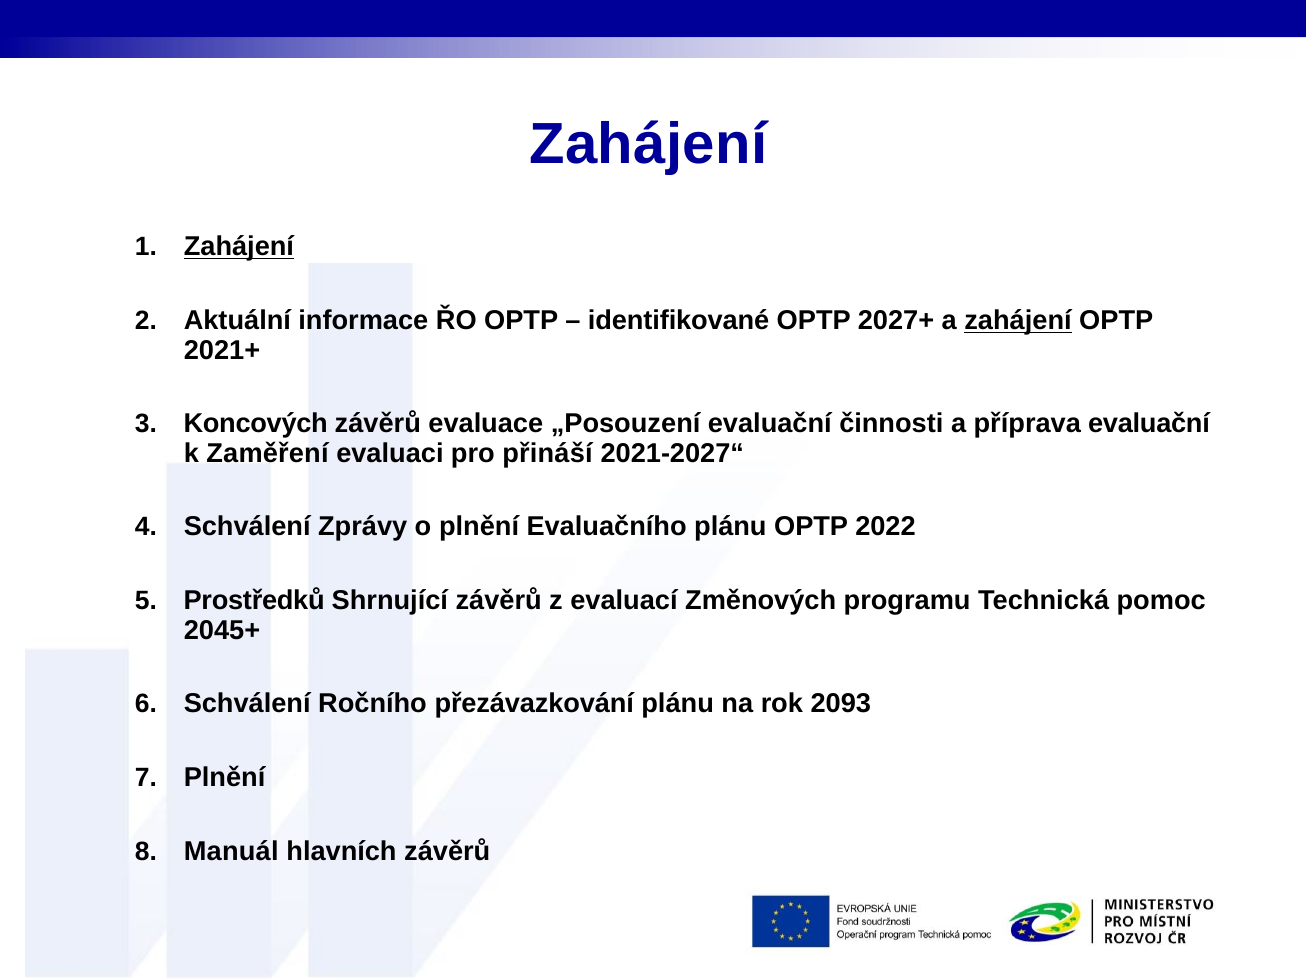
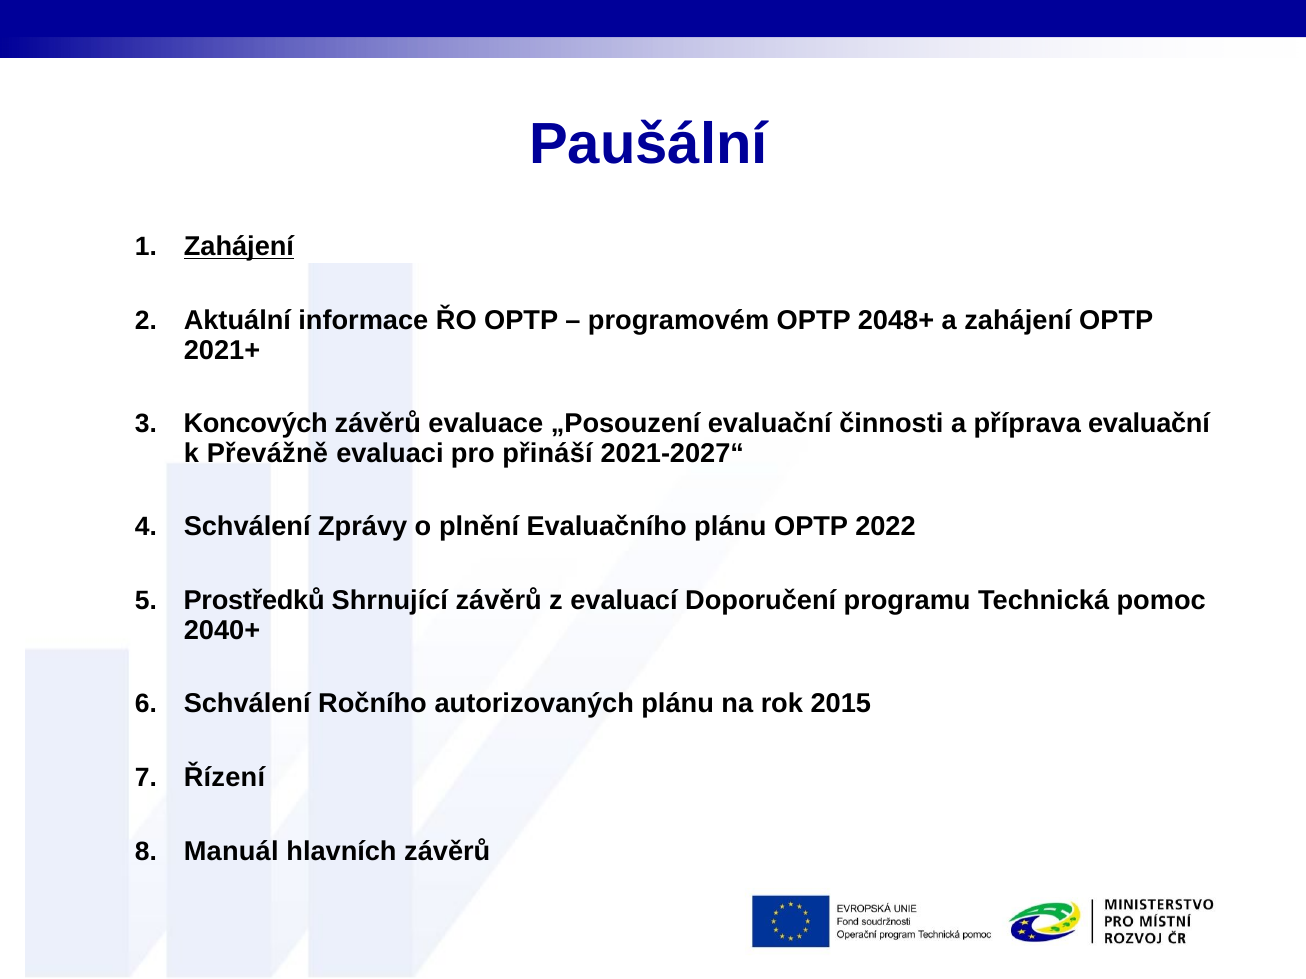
Zahájení: Zahájení -> Paušální (648, 144)
identifikované: identifikované -> programovém (679, 321)
2027+: 2027+ -> 2048+ (896, 321)
zahájení underline: present -> none (1018, 321)
Zaměření: Zaměření -> Převážně (267, 453)
Změnových: Změnových -> Doporučení (761, 601)
2045+: 2045+ -> 2040+ (222, 630)
přezávazkování: přezávazkování -> autorizovaných (534, 704)
2093: 2093 -> 2015 (841, 704)
Plnění: Plnění -> Řízení (224, 778)
